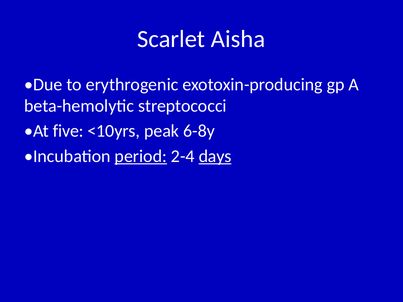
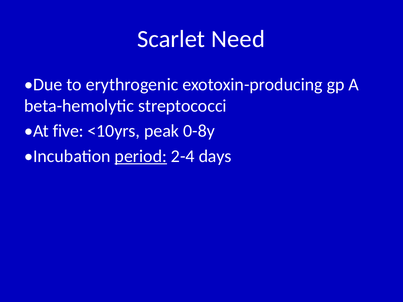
Aisha: Aisha -> Need (238, 39)
6-8y: 6-8y -> 0-8y (199, 131)
days underline: present -> none (215, 156)
